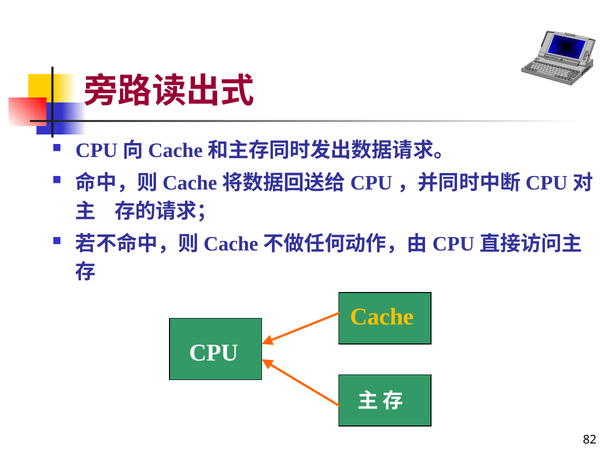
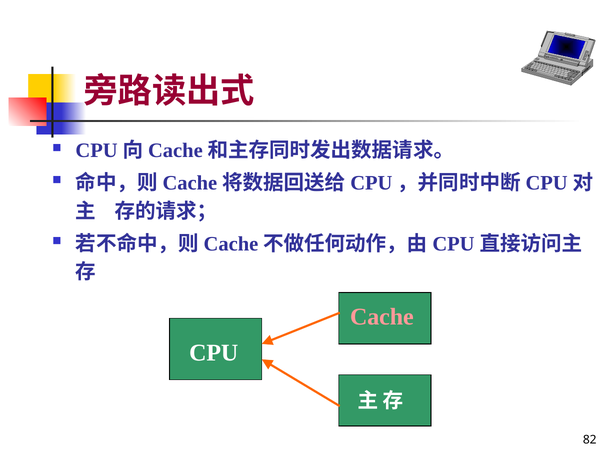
Cache colour: yellow -> pink (382, 317)
